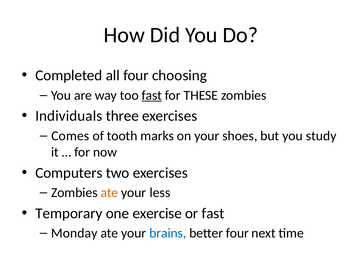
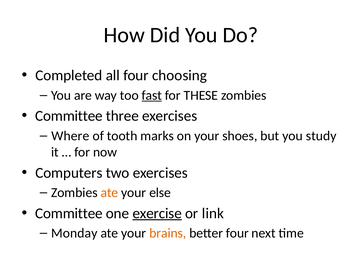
Individuals: Individuals -> Committee (69, 116)
Comes: Comes -> Where (70, 136)
less: less -> else (160, 192)
Temporary: Temporary -> Committee (69, 213)
exercise underline: none -> present (157, 213)
or fast: fast -> link (213, 213)
brains colour: blue -> orange (168, 233)
